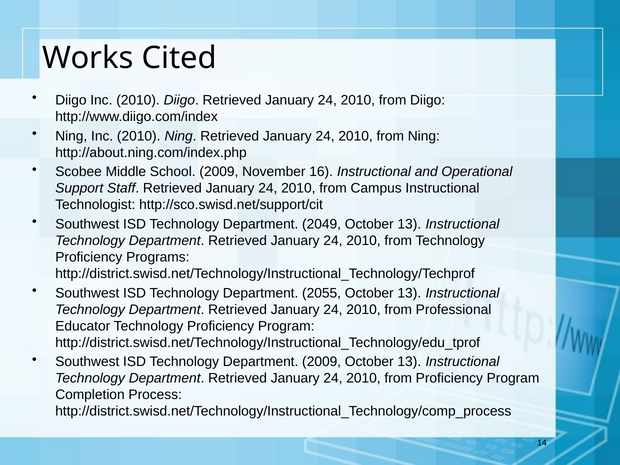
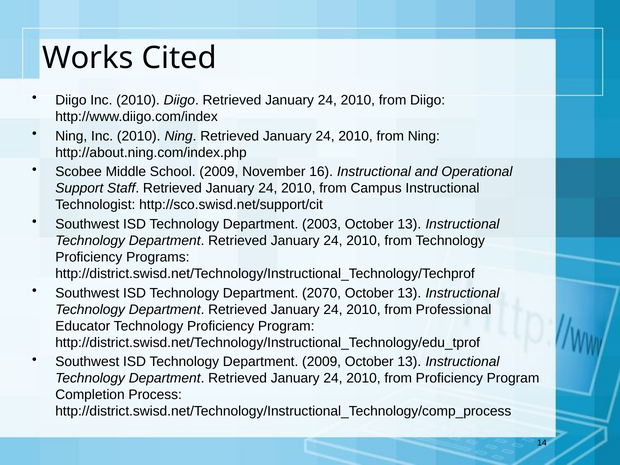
2049: 2049 -> 2003 (322, 224)
2055: 2055 -> 2070 (322, 293)
